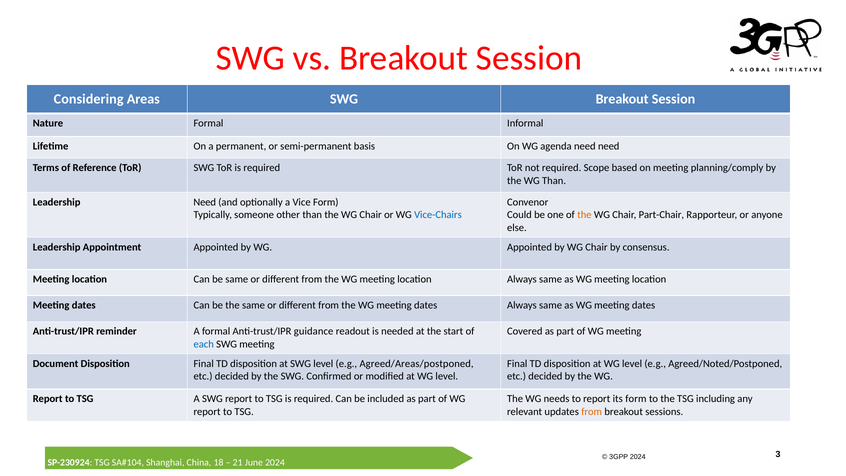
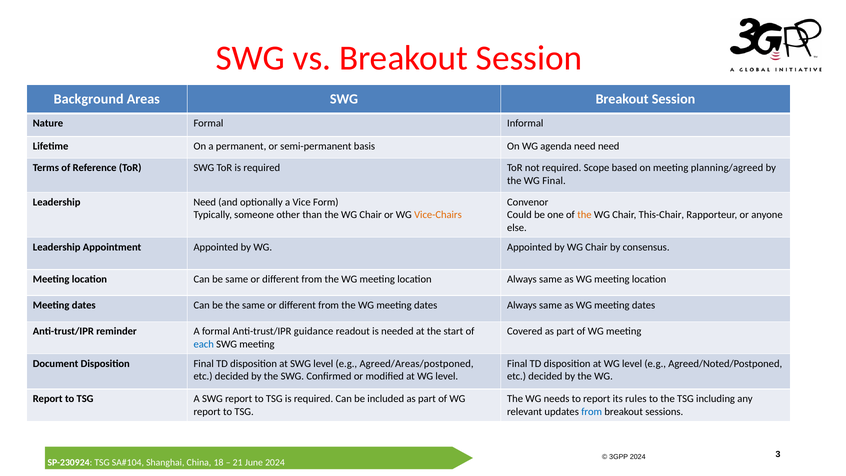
Considering: Considering -> Background (89, 99)
planning/comply: planning/comply -> planning/agreed (727, 168)
WG Than: Than -> Final (554, 181)
Vice-Chairs colour: blue -> orange (438, 215)
Part-Chair: Part-Chair -> This-Chair (661, 215)
its form: form -> rules (636, 399)
from colour: orange -> blue (592, 412)
